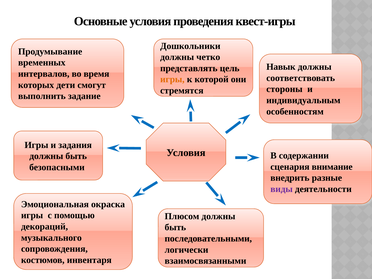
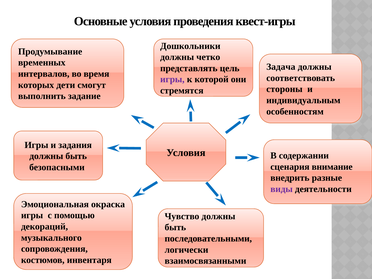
Навык: Навык -> Задача (281, 67)
игры colour: orange -> purple (172, 79)
Плюсом: Плюсом -> Чувство (182, 216)
